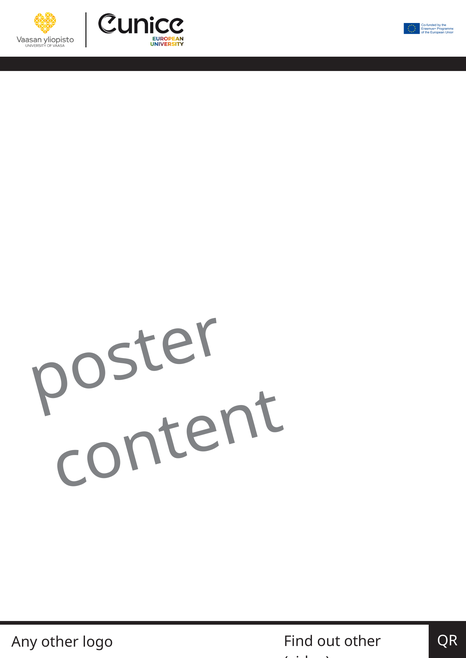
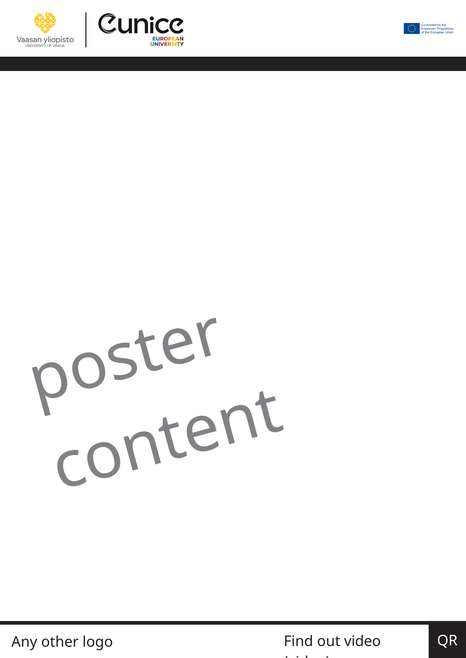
out other: other -> video (363, 642)
